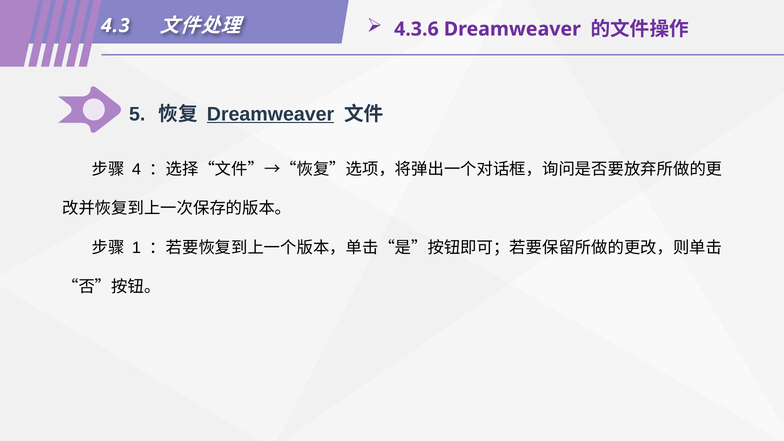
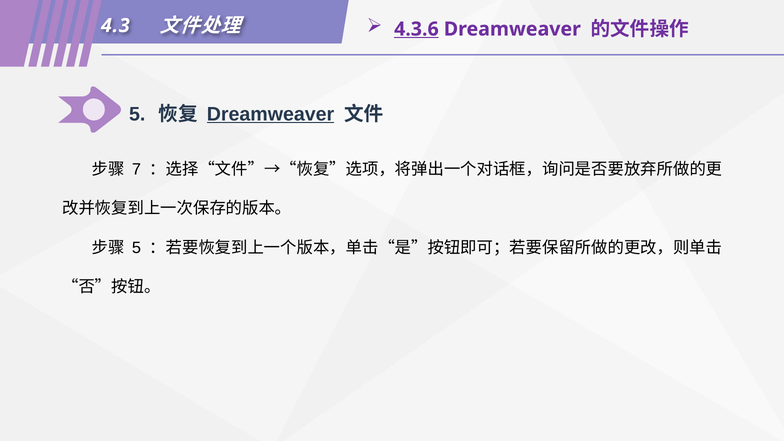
4.3.6 underline: none -> present (416, 29)
4: 4 -> 7 (136, 169)
1: 1 -> 5 (136, 248)
